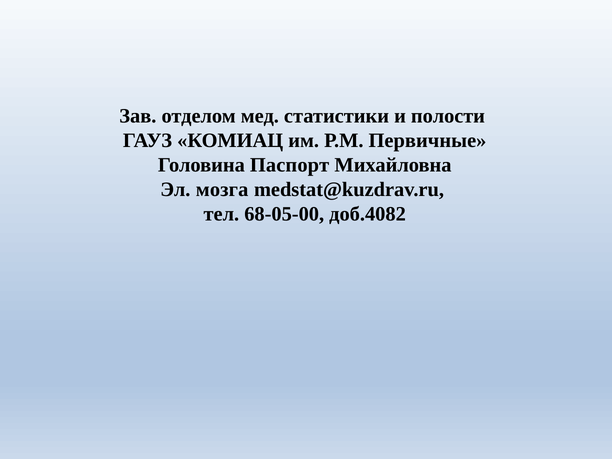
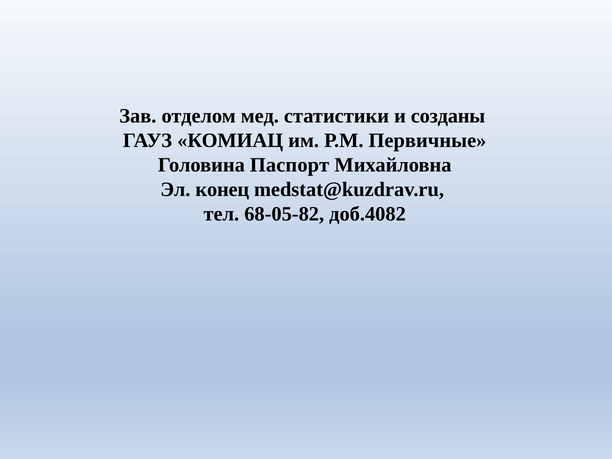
полости: полости -> созданы (448, 116)
мозга: мозга -> конец (222, 189)
68-05-00: 68-05-00 -> 68-05-82 (284, 214)
